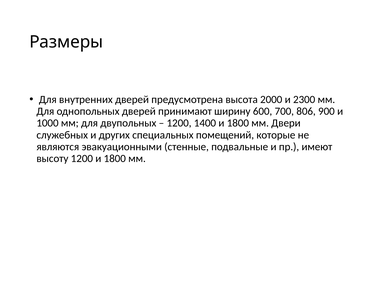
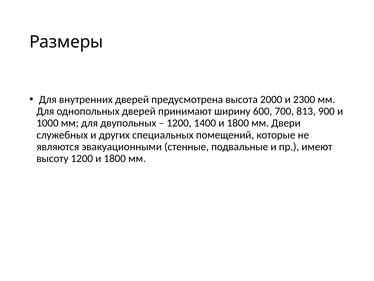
806: 806 -> 813 (306, 111)
